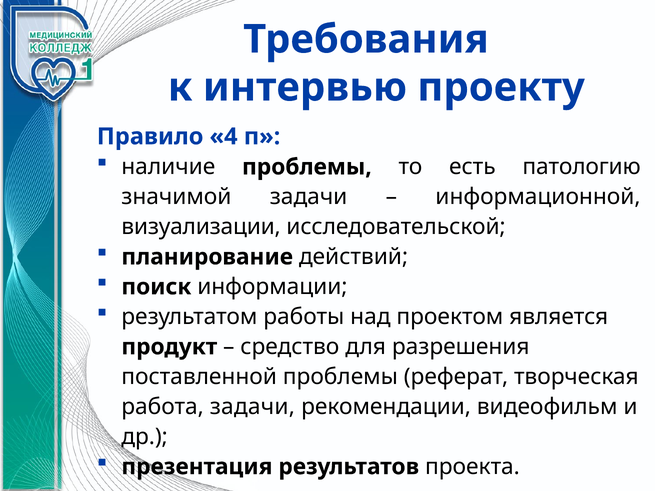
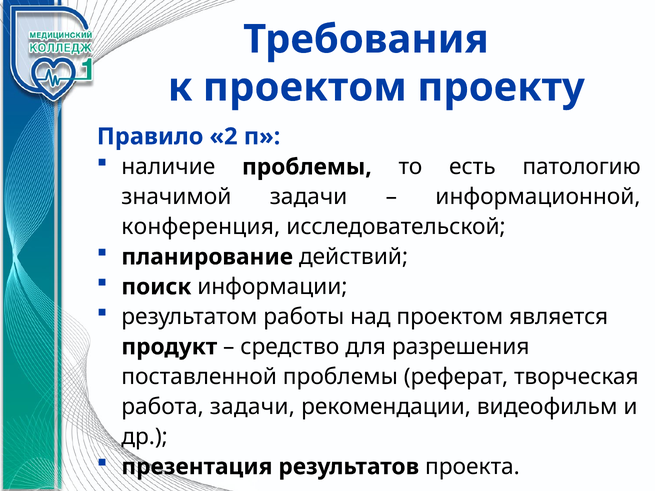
к интервью: интервью -> проектом (305, 87)
4: 4 -> 2 (224, 137)
визуализации: визуализации -> конференция (201, 227)
